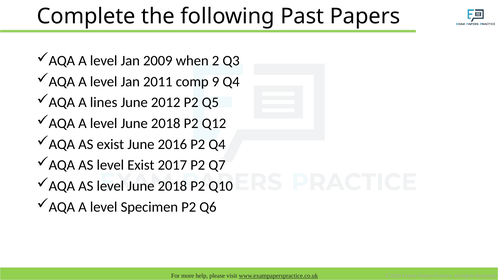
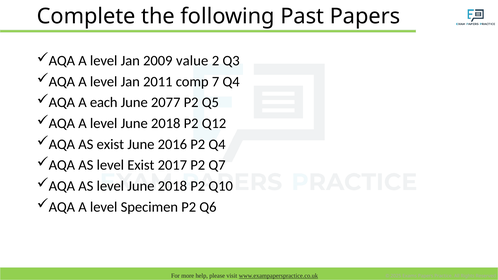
when: when -> value (192, 61)
9: 9 -> 7 (216, 82)
lines: lines -> each (104, 103)
2012: 2012 -> 2077 (166, 103)
